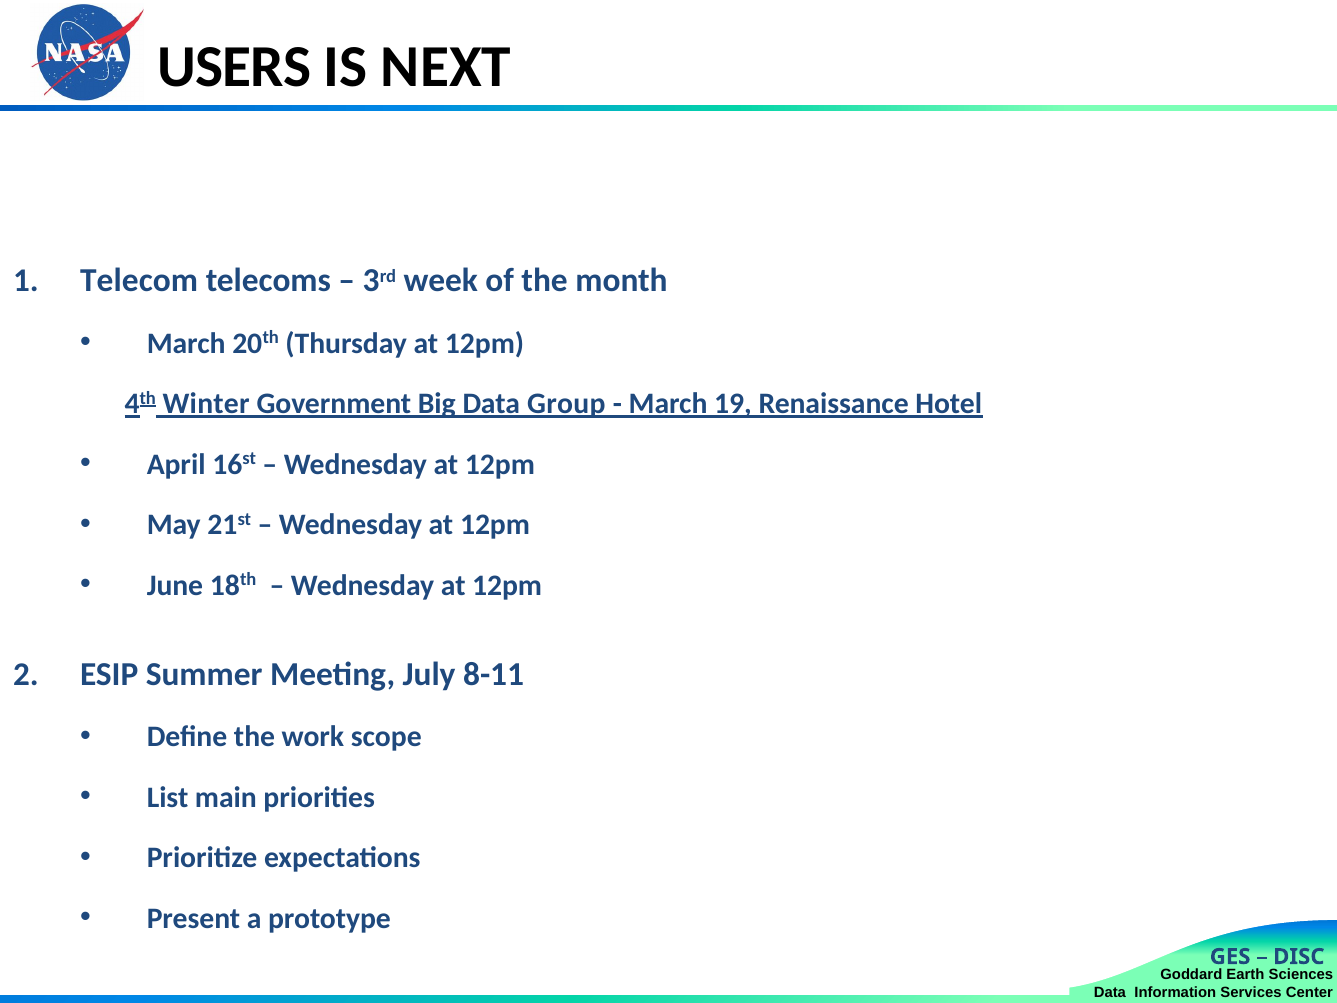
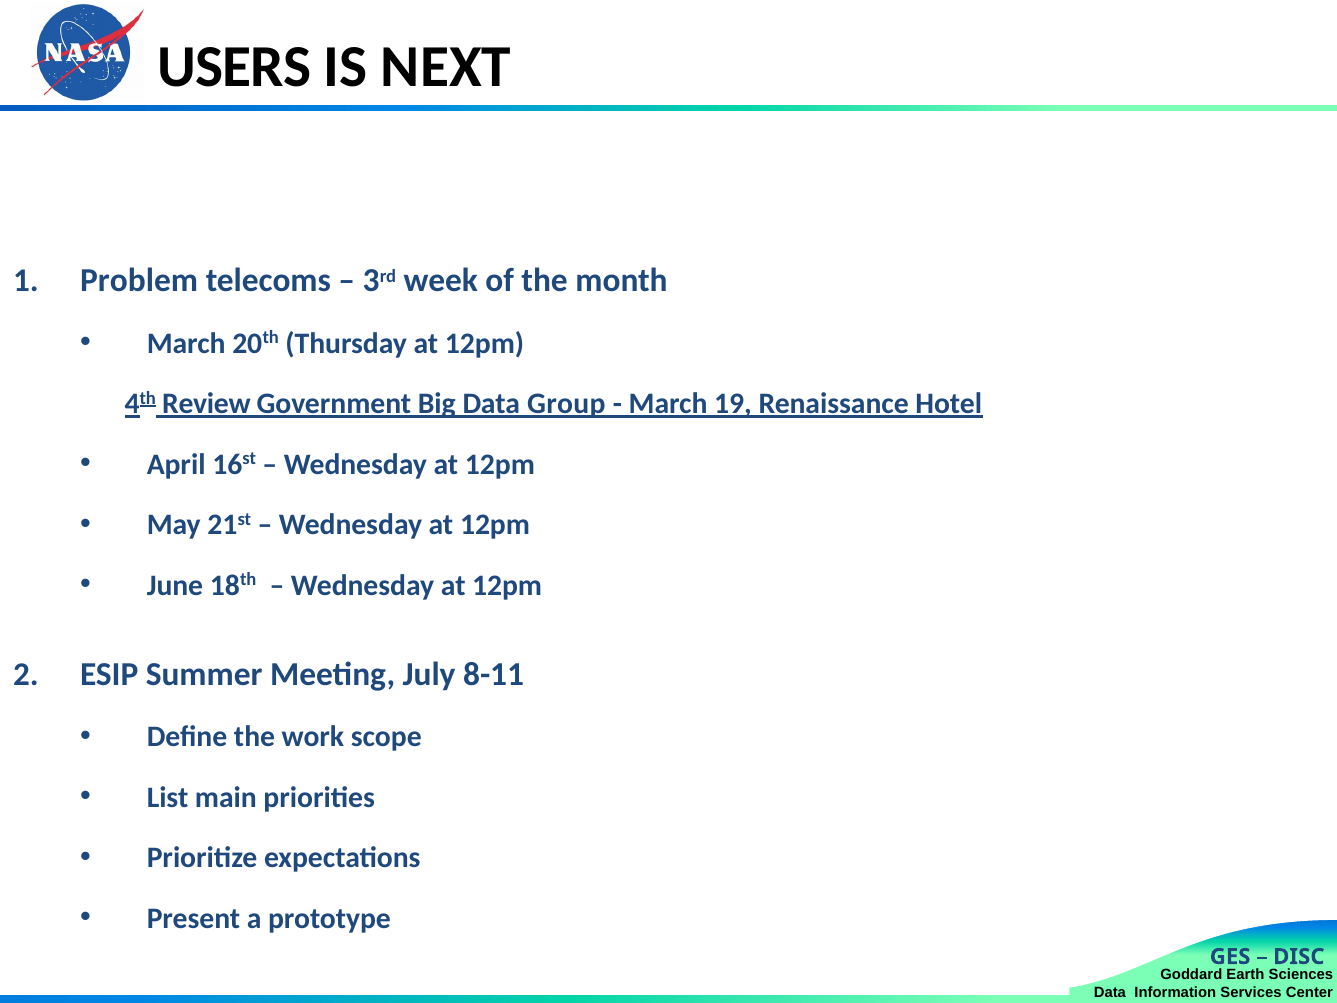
Telecom: Telecom -> Problem (139, 281)
Winter: Winter -> Review (206, 404)
